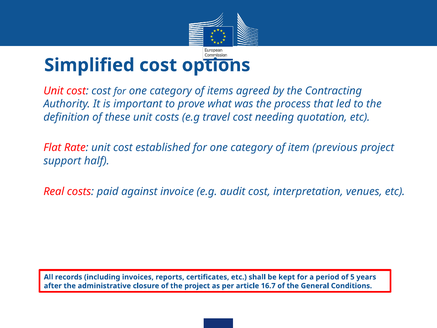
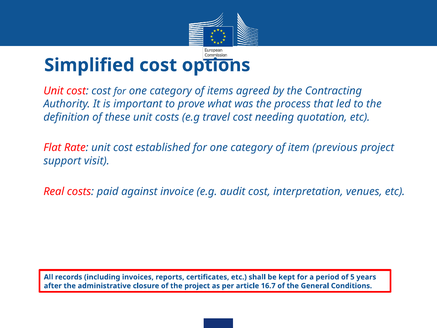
half: half -> visit (97, 161)
